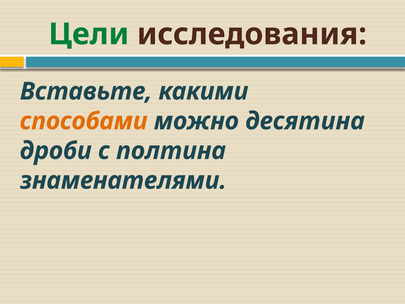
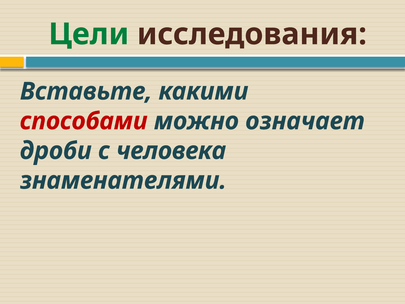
способами colour: orange -> red (84, 121)
десятина: десятина -> означает (305, 121)
полтина: полтина -> человека (171, 151)
